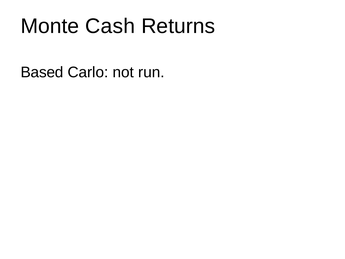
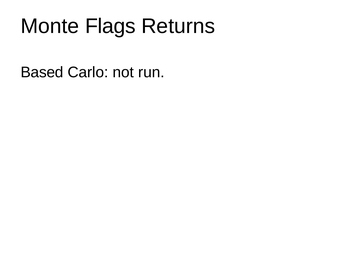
Cash: Cash -> Flags (110, 26)
